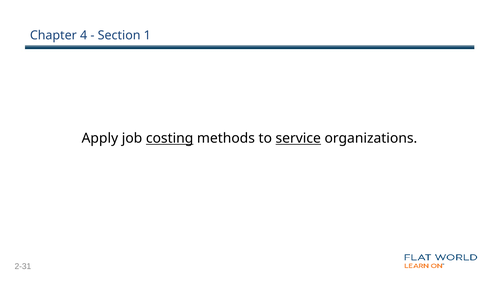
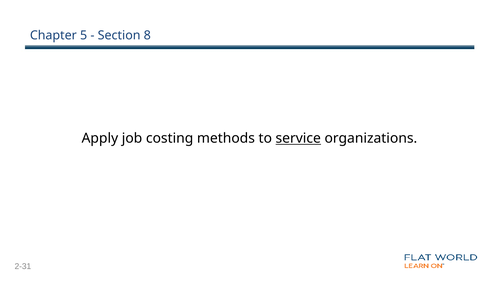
4: 4 -> 5 (84, 36)
1: 1 -> 8 (147, 36)
costing underline: present -> none (170, 138)
